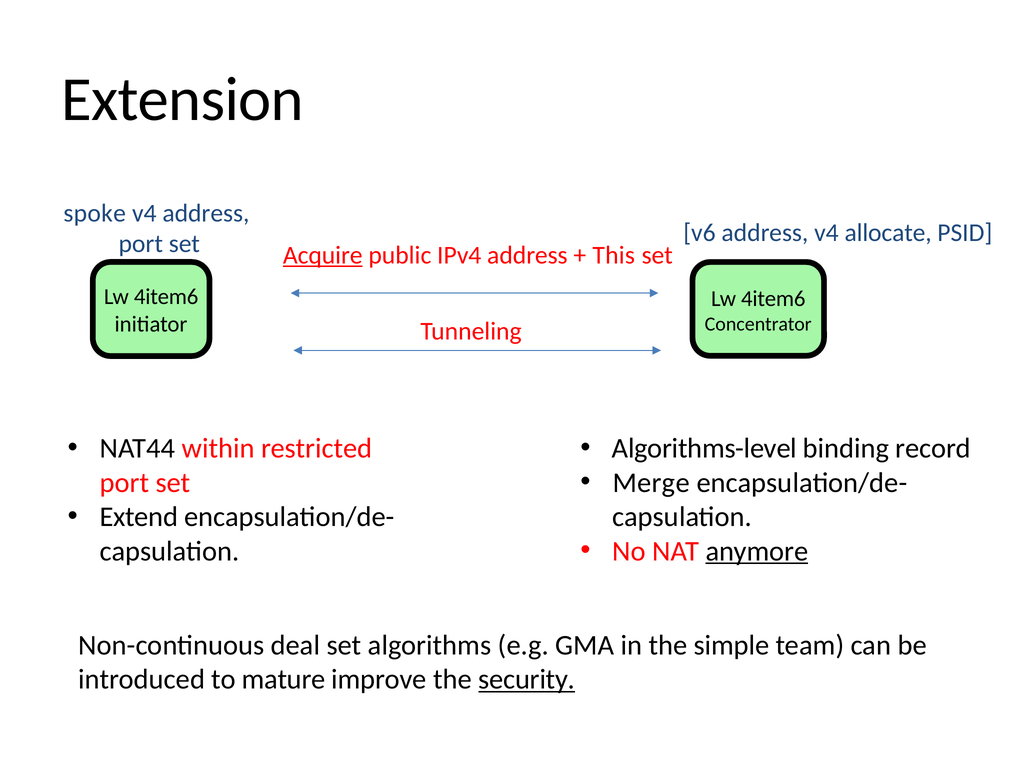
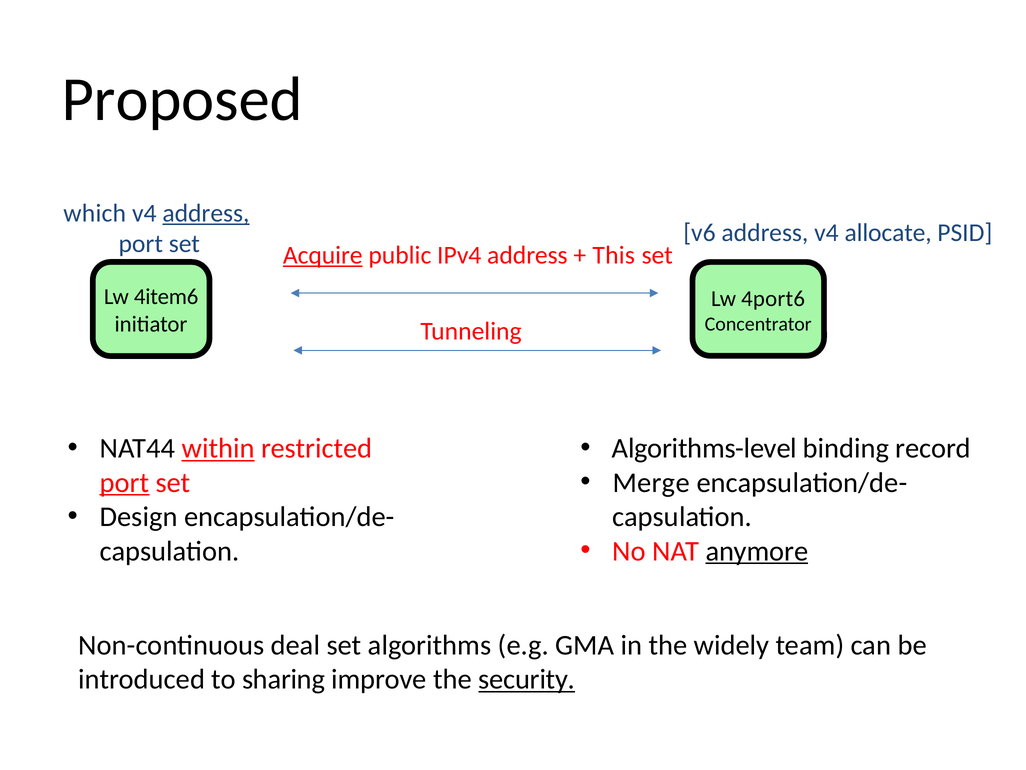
Extension: Extension -> Proposed (182, 99)
spoke: spoke -> which (95, 213)
address underline: none -> present (206, 213)
4item6: 4item6 -> 4port6 (773, 298)
within underline: none -> present (218, 448)
port underline: none -> present (124, 482)
Extend: Extend -> Design (139, 517)
simple: simple -> widely (732, 645)
mature: mature -> sharing (284, 679)
